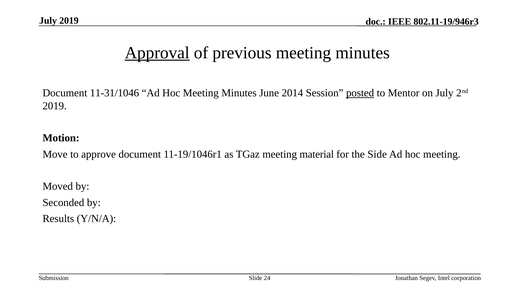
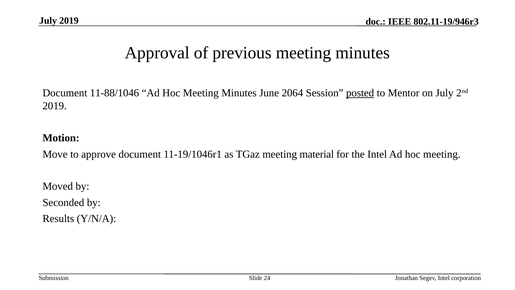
Approval underline: present -> none (157, 53)
11-31/1046: 11-31/1046 -> 11-88/1046 (115, 93)
2014: 2014 -> 2064 (292, 93)
the Side: Side -> Intel (377, 154)
